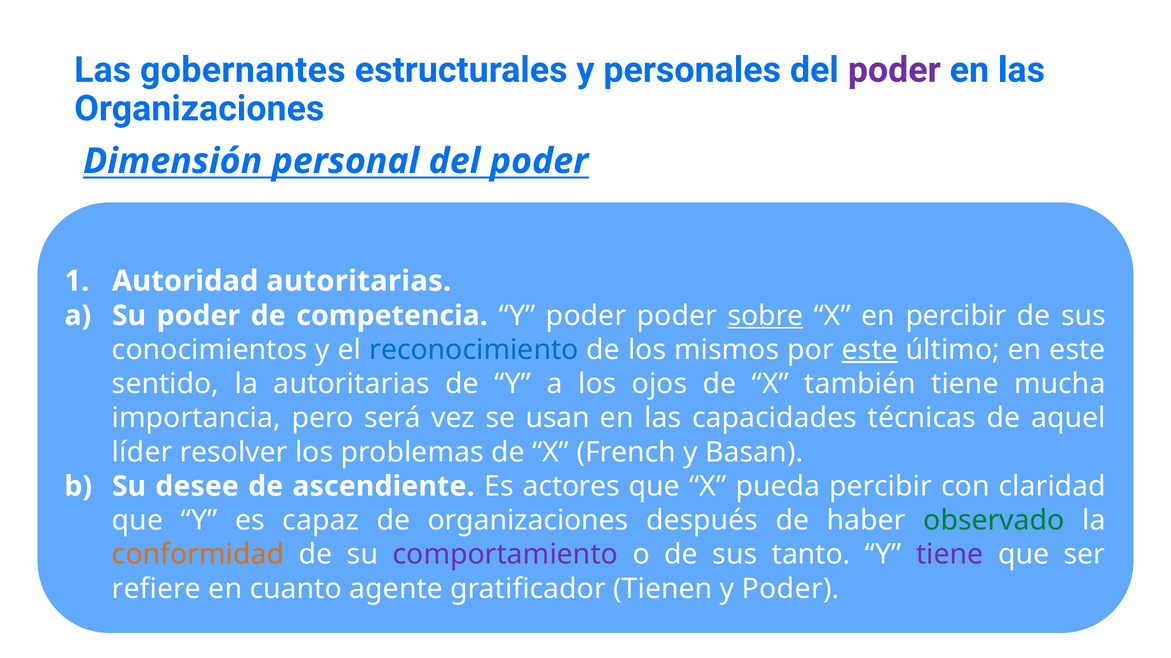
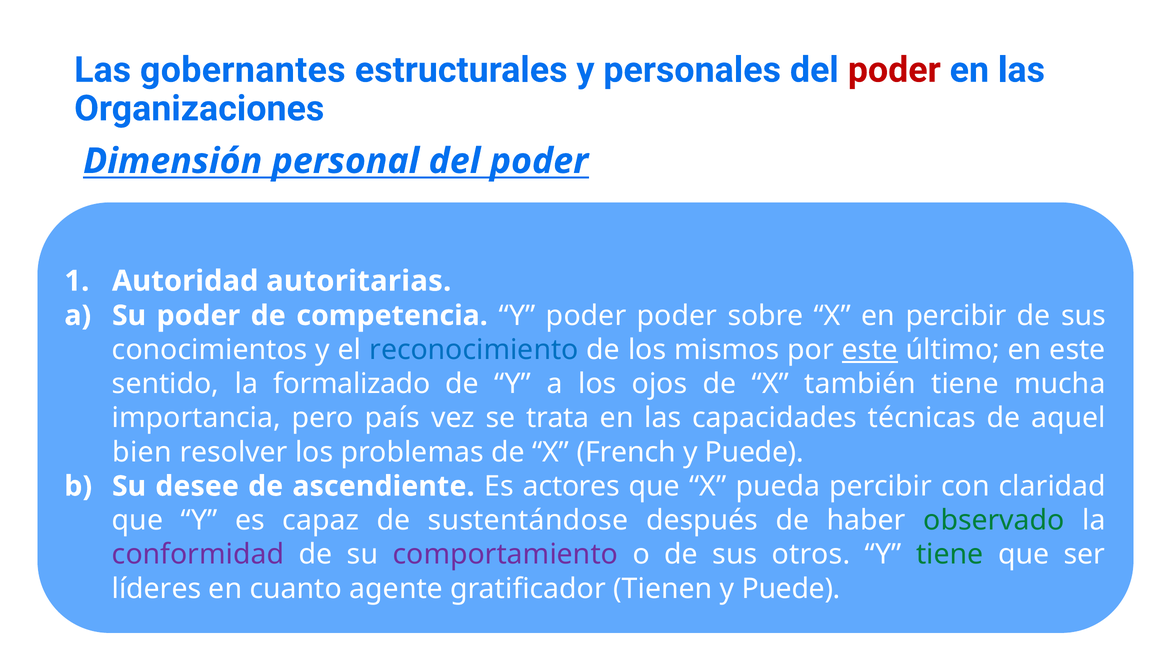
poder colour: purple -> red (894, 70)
sobre underline: present -> none (765, 316)
la autoritarias: autoritarias -> formalizado (352, 384)
será: será -> país (392, 418)
usan: usan -> trata (558, 418)
líder: líder -> bien (142, 453)
French y Basan: Basan -> Puede (754, 453)
de organizaciones: organizaciones -> sustentándose (528, 521)
conformidad colour: orange -> purple (198, 555)
tanto: tanto -> otros (811, 555)
tiene colour: purple -> green (950, 555)
refiere: refiere -> líderes (157, 589)
Poder: Poder -> Puede (791, 589)
